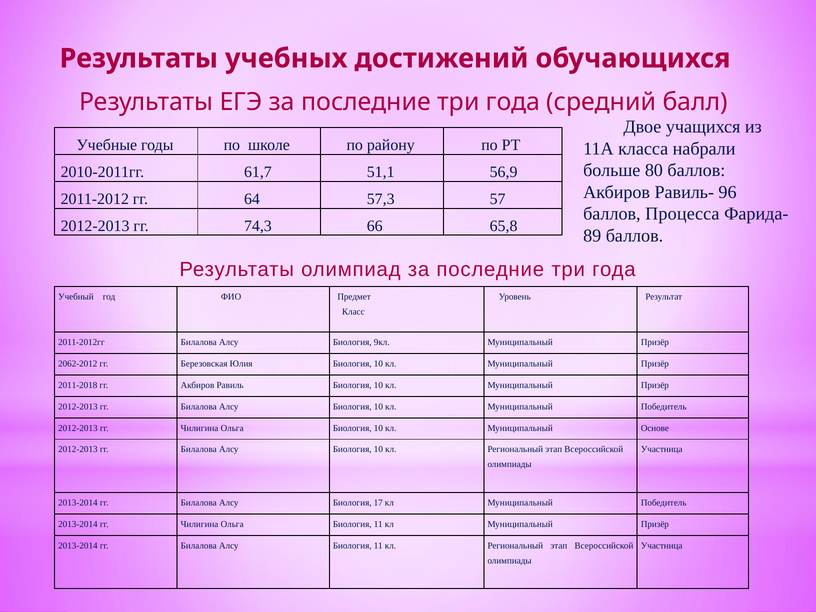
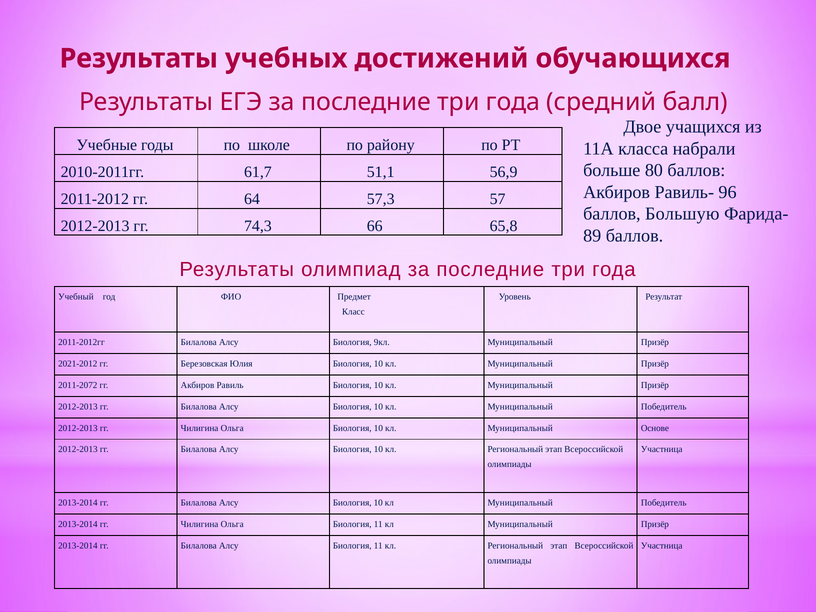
Процесса: Процесса -> Большую (682, 214)
2062-2012: 2062-2012 -> 2021-2012 (78, 364)
2011-2018: 2011-2018 -> 2011-2072 (78, 385)
17: 17 -> 10 (378, 503)
